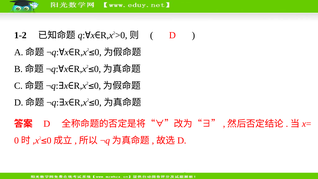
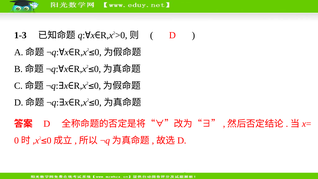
1-2: 1-2 -> 1-3 (20, 35)
